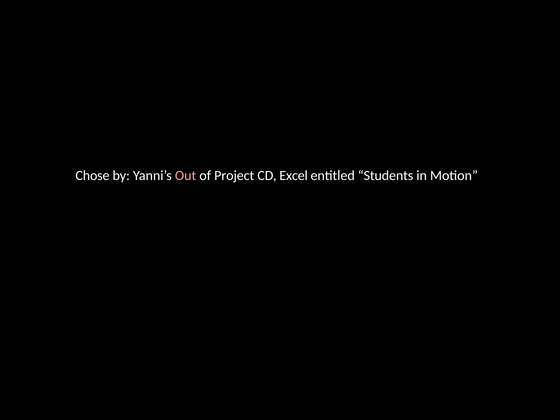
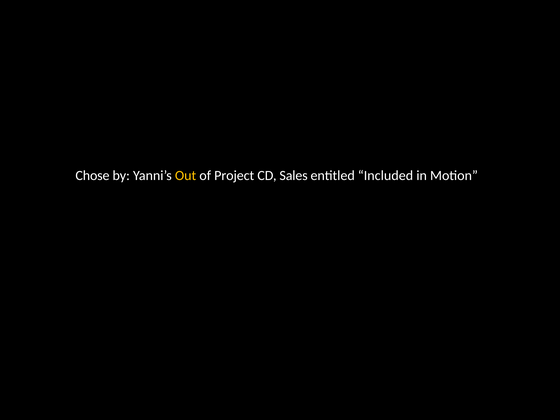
Out colour: pink -> yellow (186, 175)
Excel: Excel -> Sales (294, 175)
Students: Students -> Included (385, 175)
